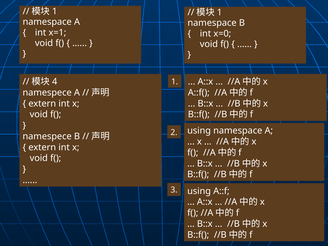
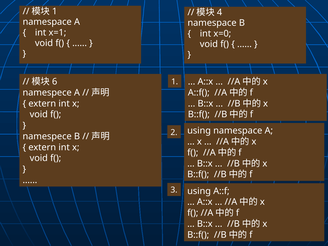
1: 1 -> 4 (220, 12)
4: 4 -> 6 (55, 82)
